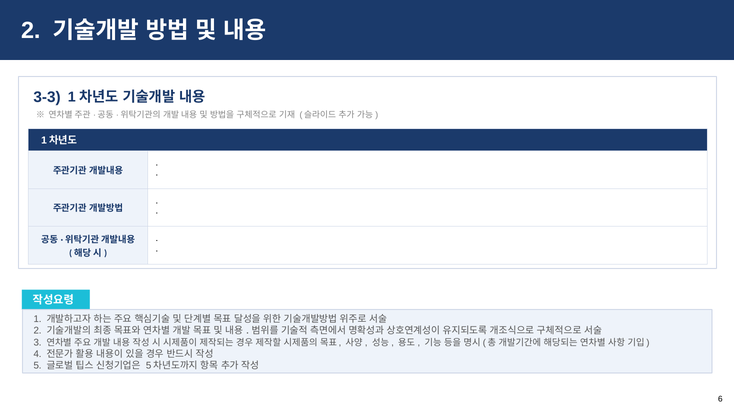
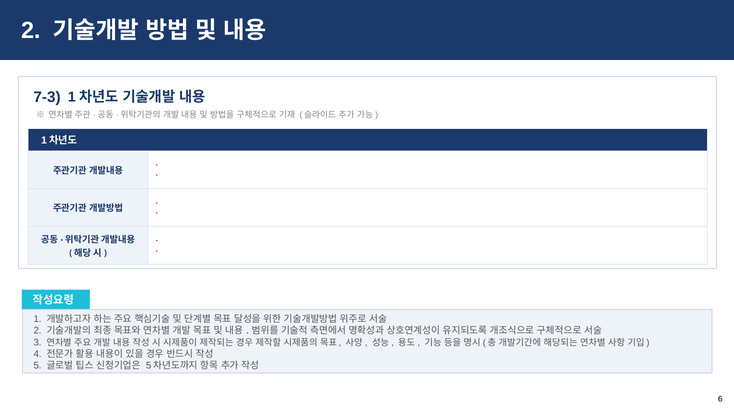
3-3: 3-3 -> 7-3 (47, 97)
